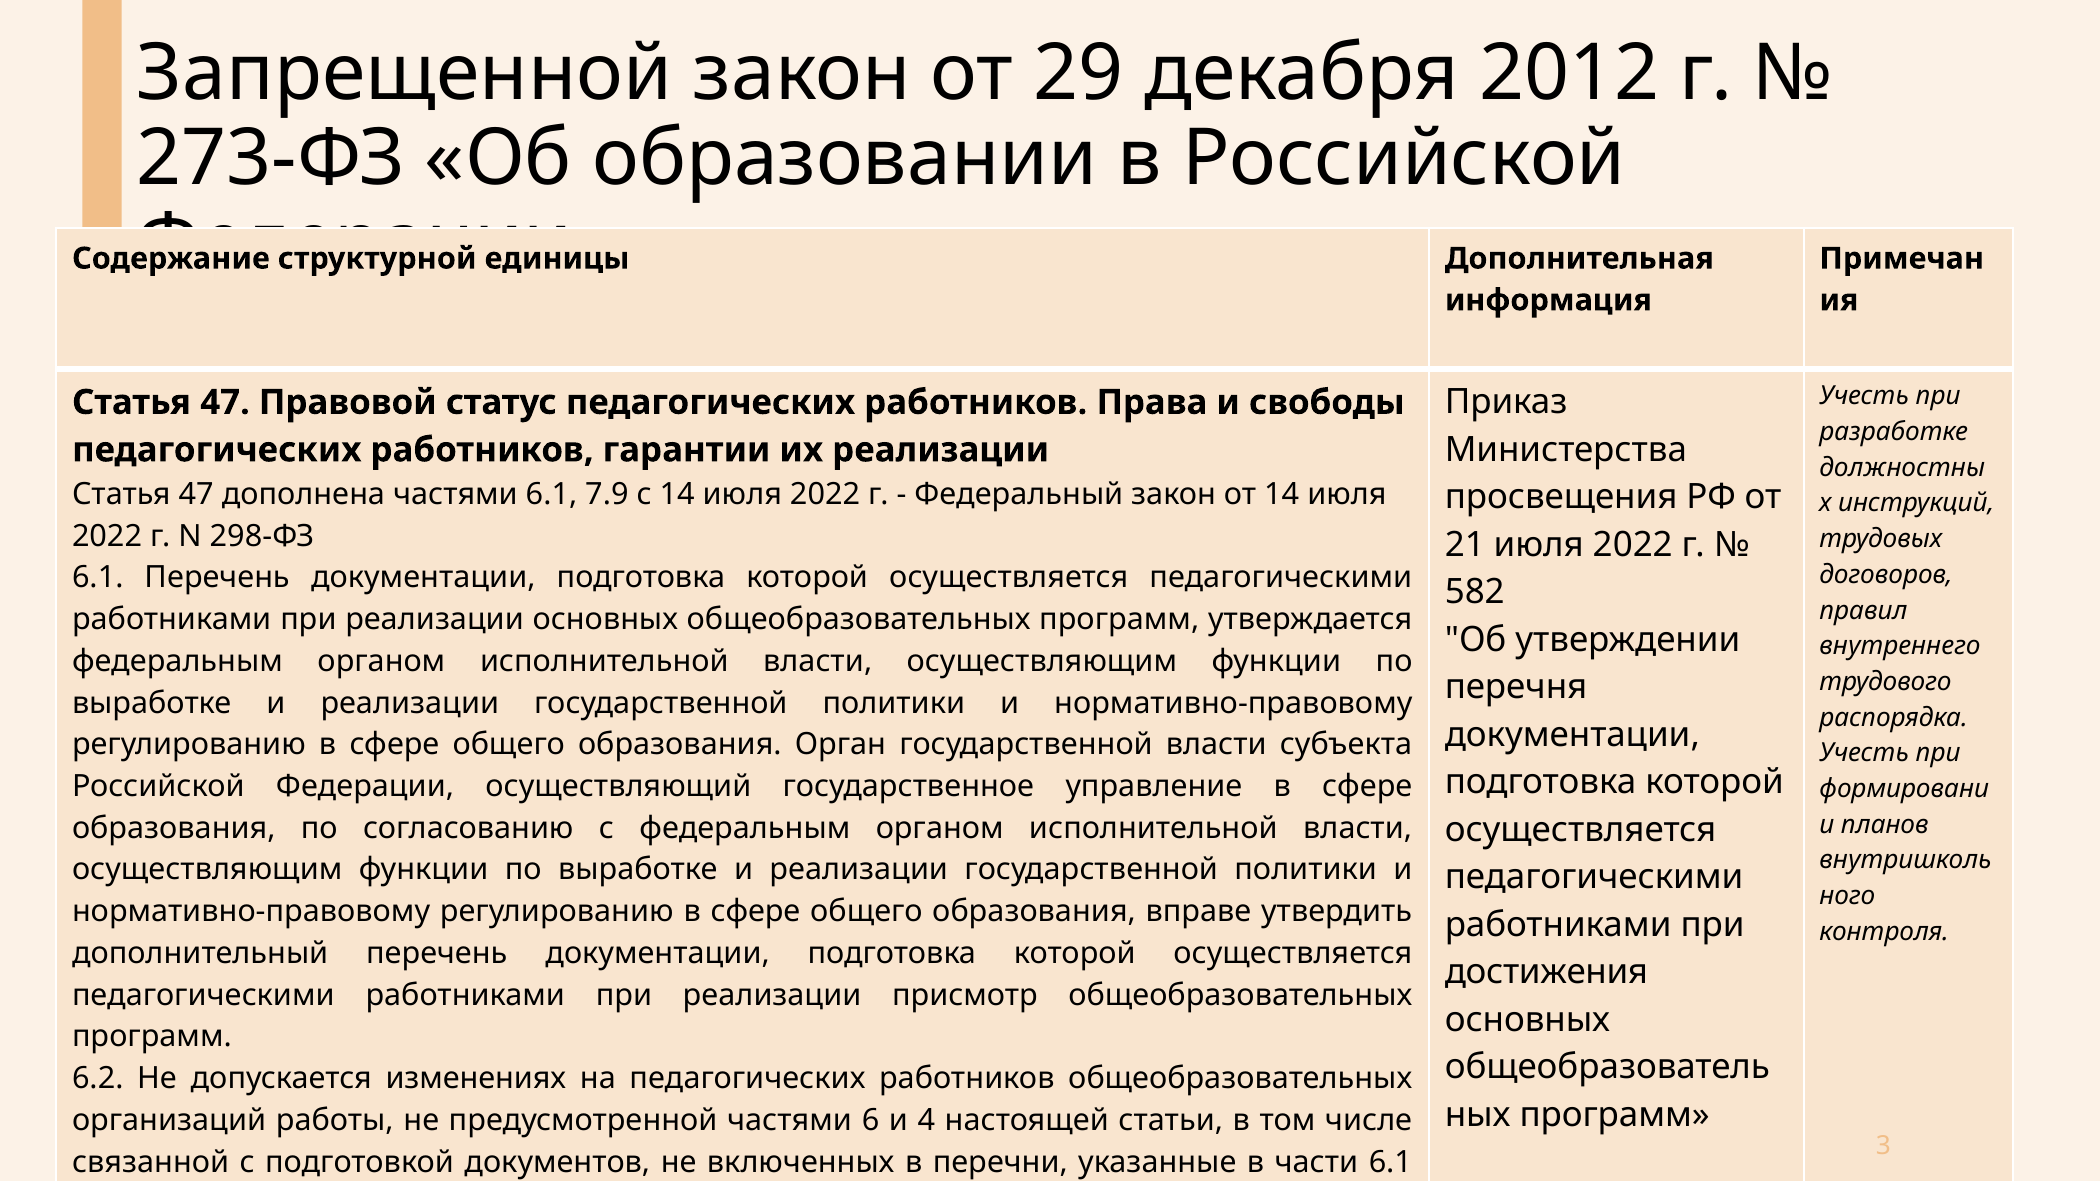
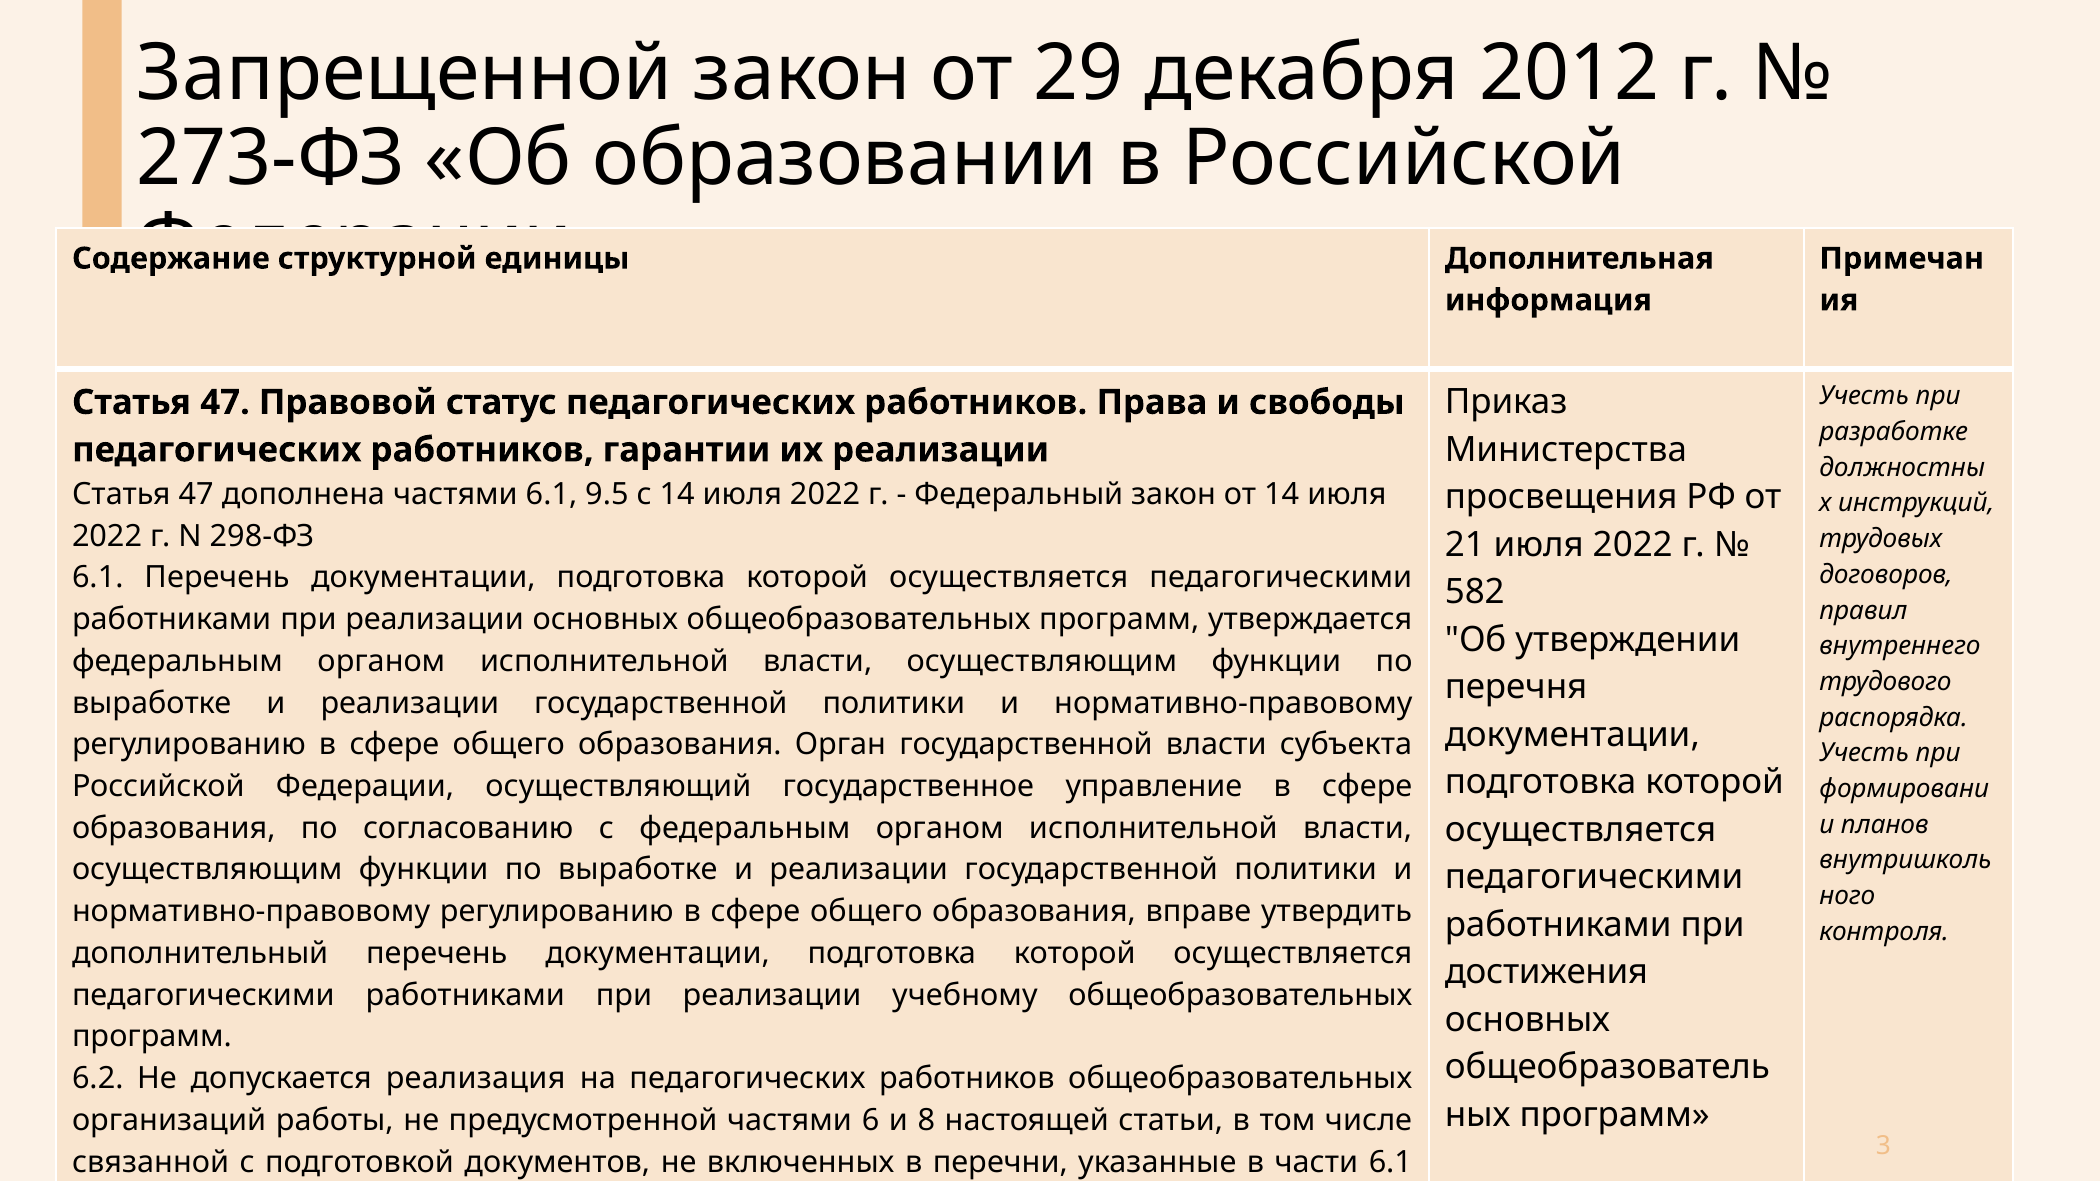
7.9: 7.9 -> 9.5 (607, 494)
присмотр: присмотр -> учебному (965, 995)
изменениях: изменениях -> реализация (476, 1079)
4: 4 -> 8 (926, 1120)
